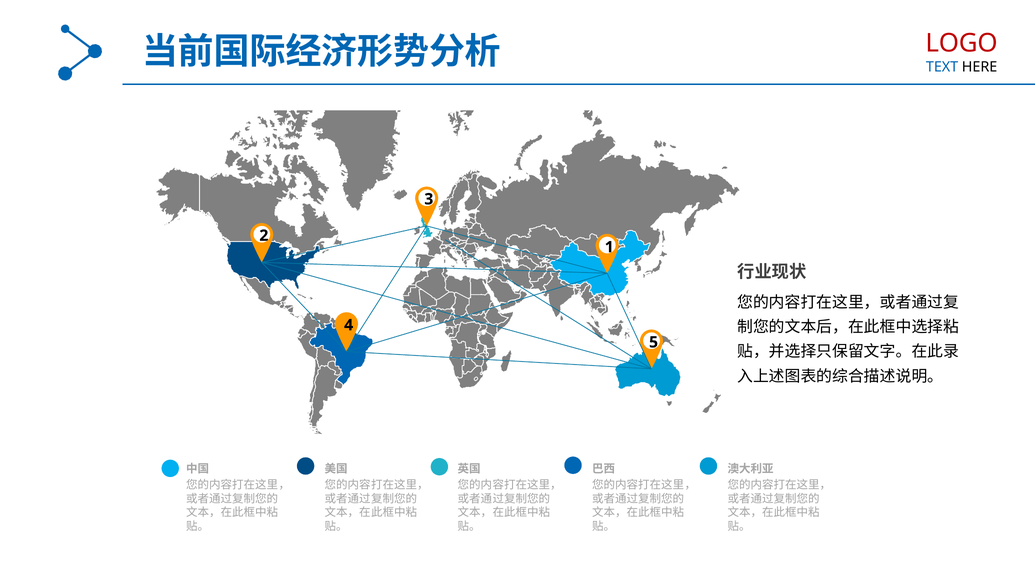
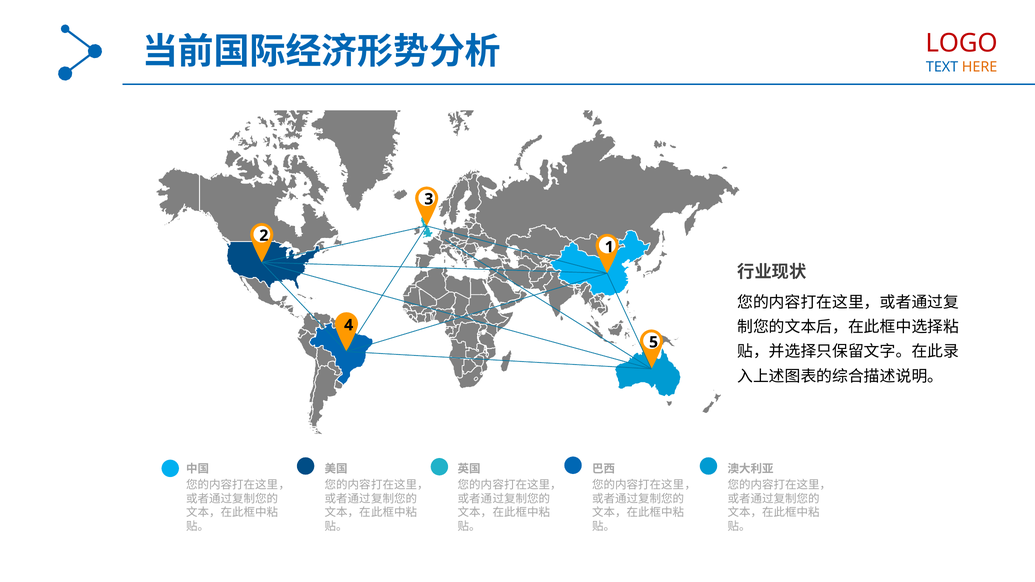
HERE colour: black -> orange (980, 67)
